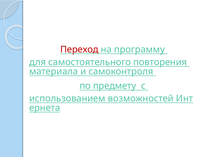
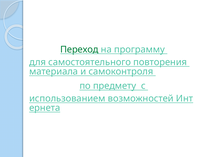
Переход colour: red -> green (79, 49)
